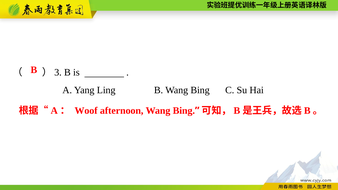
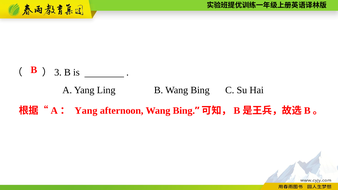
Woof: Woof -> Yang (86, 111)
